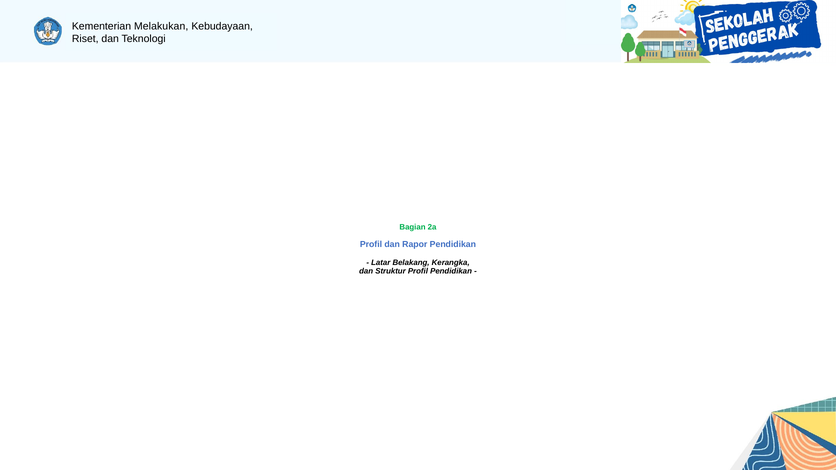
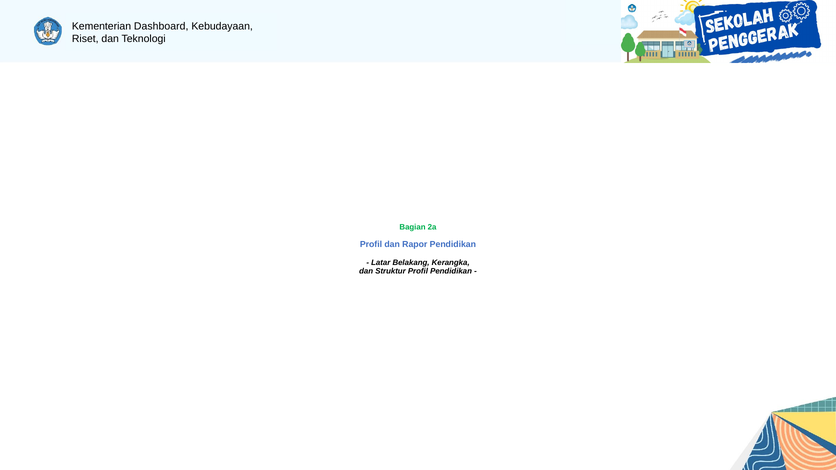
Melakukan: Melakukan -> Dashboard (161, 26)
